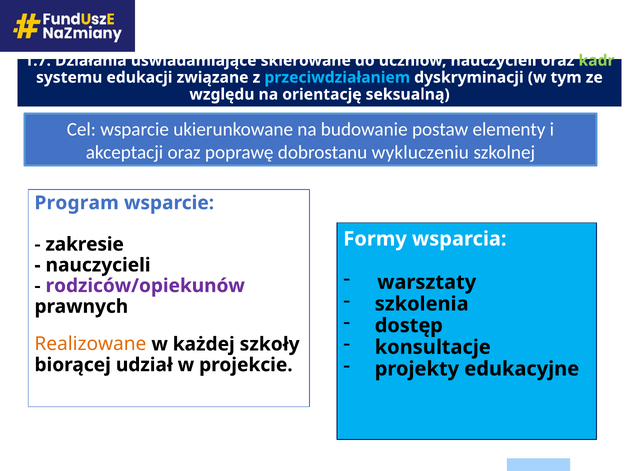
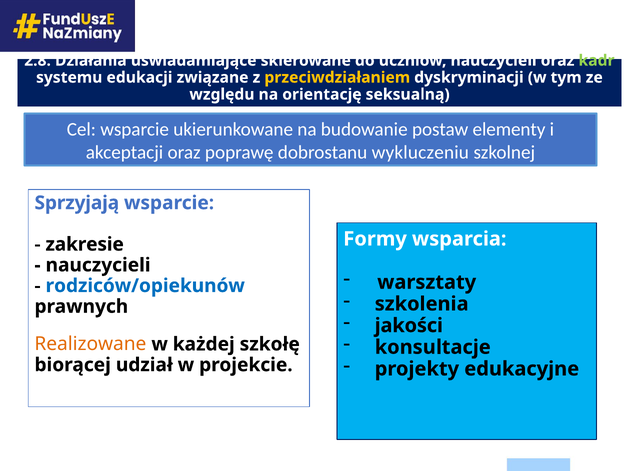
1.7: 1.7 -> 2.8 (38, 61)
przeciwdziałaniem colour: light blue -> yellow (337, 77)
Program: Program -> Sprzyjają (77, 203)
rodziców/opiekunów colour: purple -> blue (145, 286)
dostęp: dostęp -> jakości (409, 326)
szkoły: szkoły -> szkołę (270, 344)
